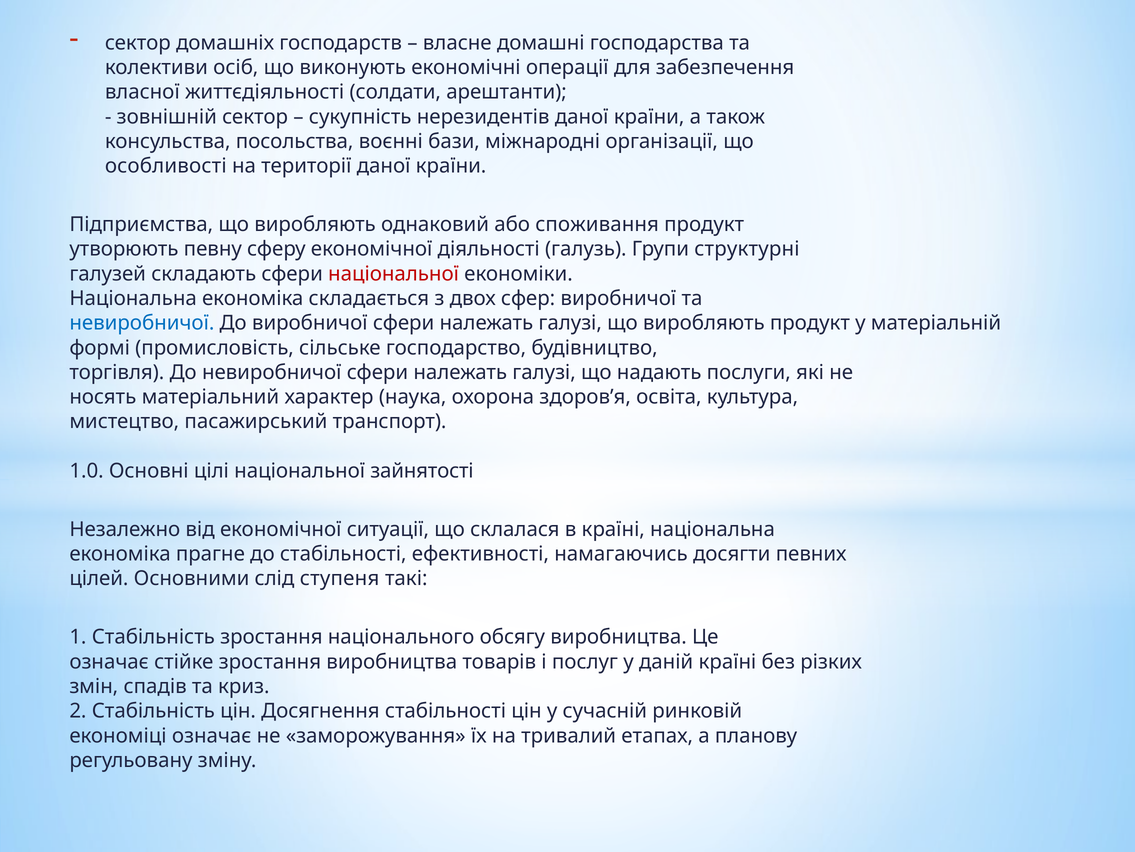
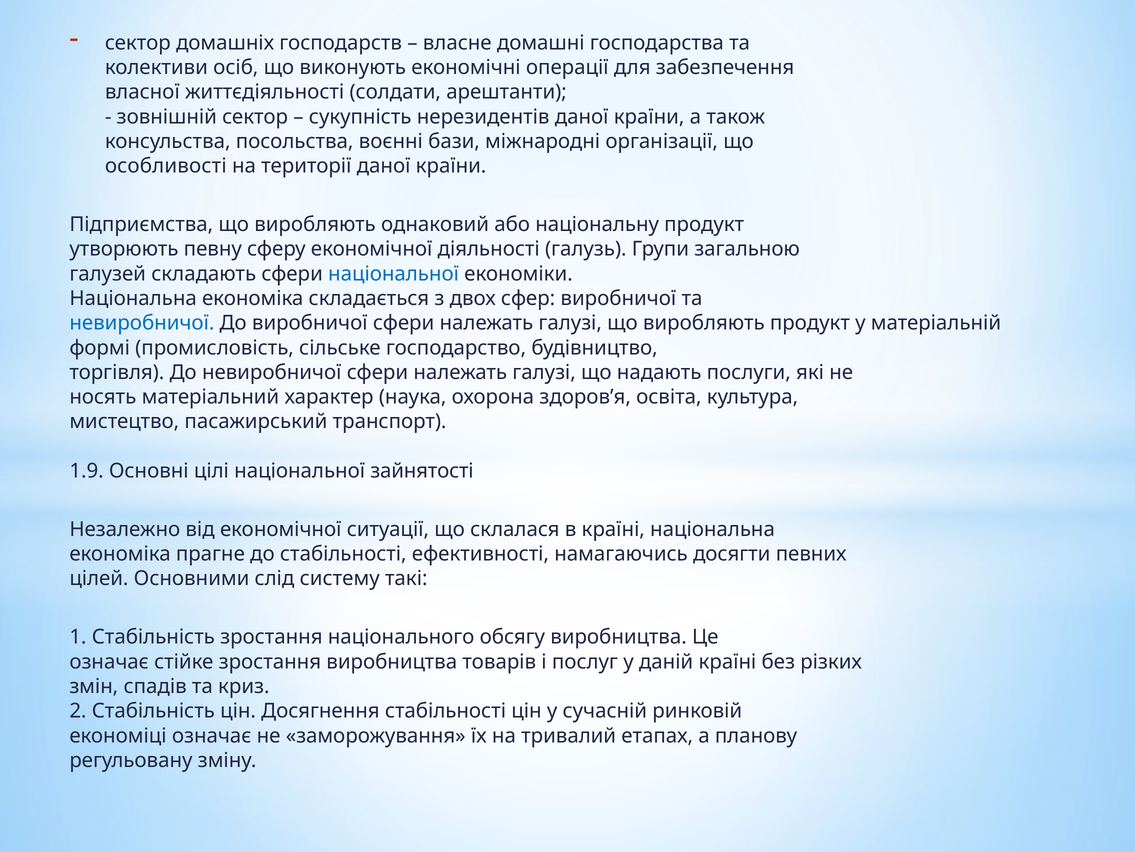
споживання: споживання -> національну (597, 224)
структурні: структурні -> загальною (747, 249)
національної colour: red -> blue (394, 274)
1.0: 1.0 -> 1.9 (87, 471)
ступеня: ступеня -> систему (340, 578)
